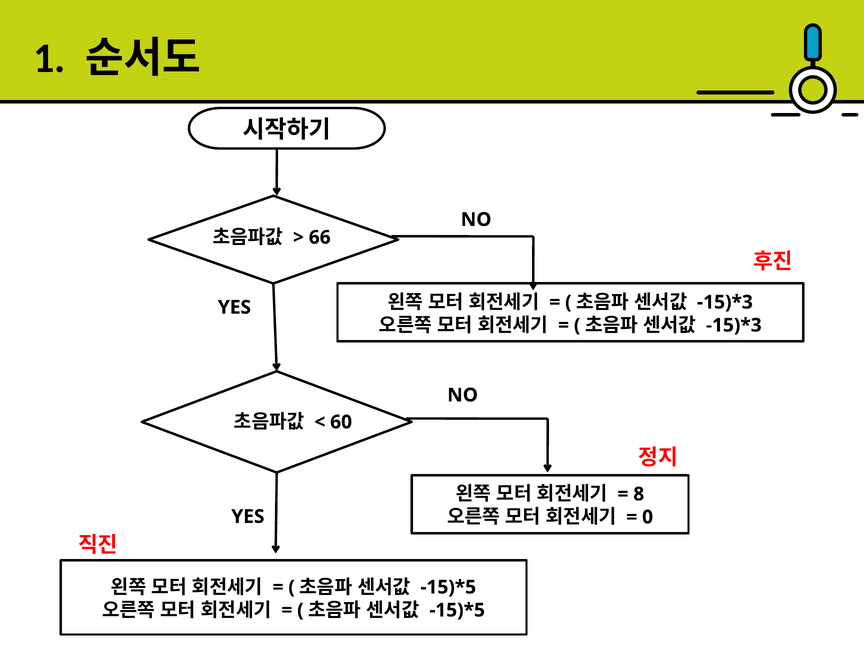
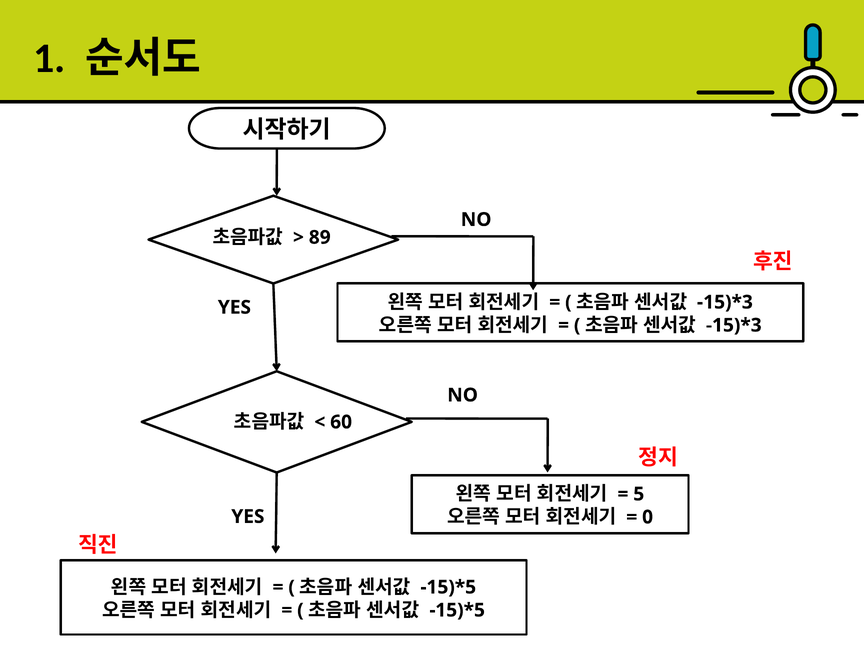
66: 66 -> 89 (320, 237)
8: 8 -> 5 (639, 494)
